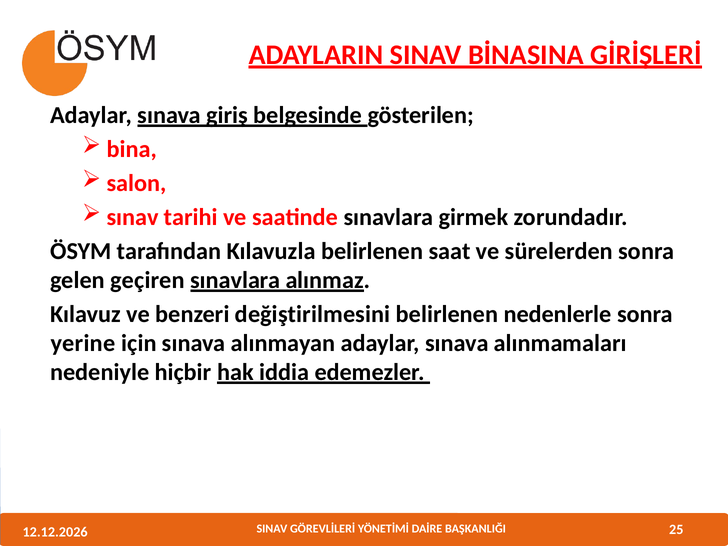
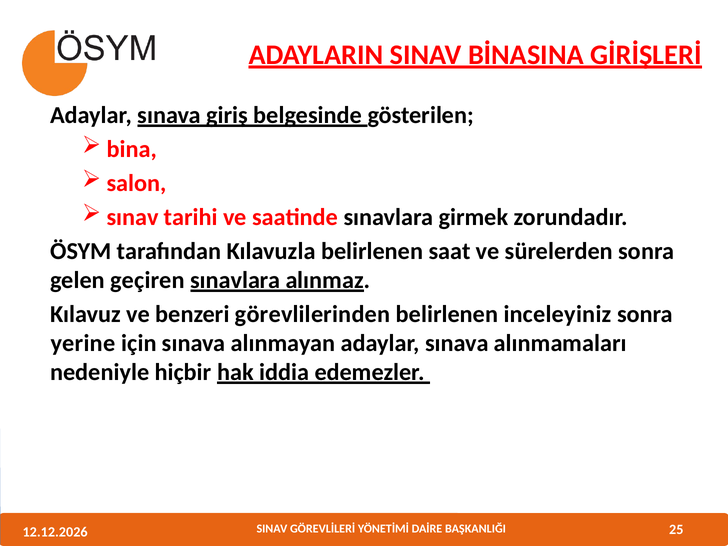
değiştirilmesini: değiştirilmesini -> görevlilerinden (313, 314)
nedenlerle: nedenlerle -> inceleyiniz (557, 314)
